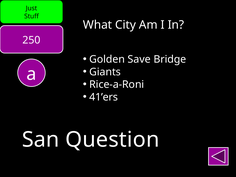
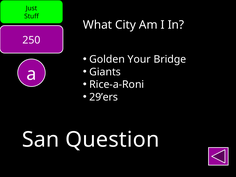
Save: Save -> Your (139, 59)
41’ers: 41’ers -> 29’ers (104, 97)
